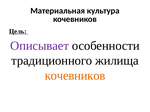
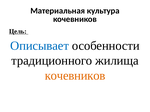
Описывает colour: purple -> blue (40, 46)
